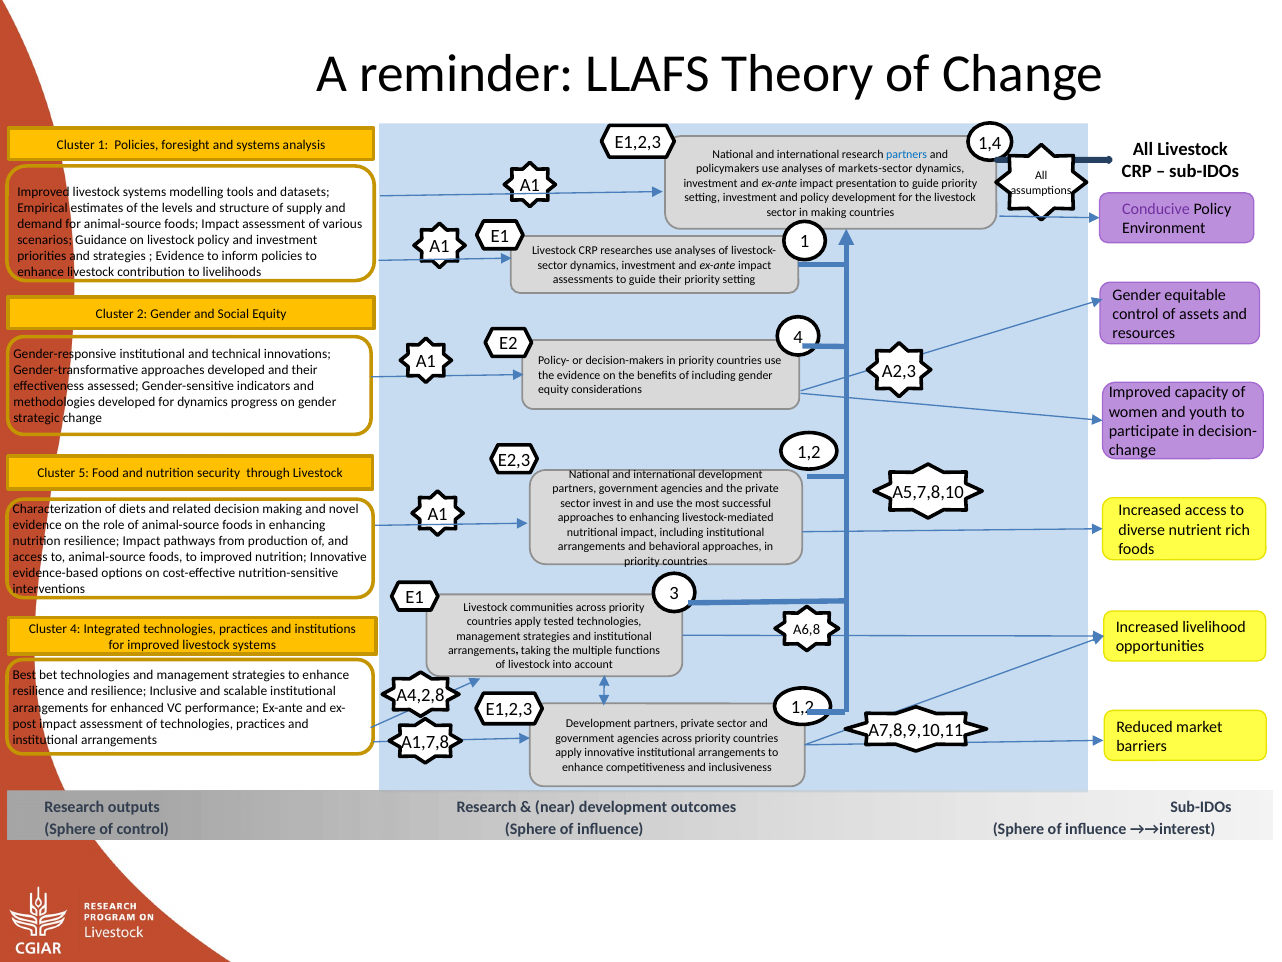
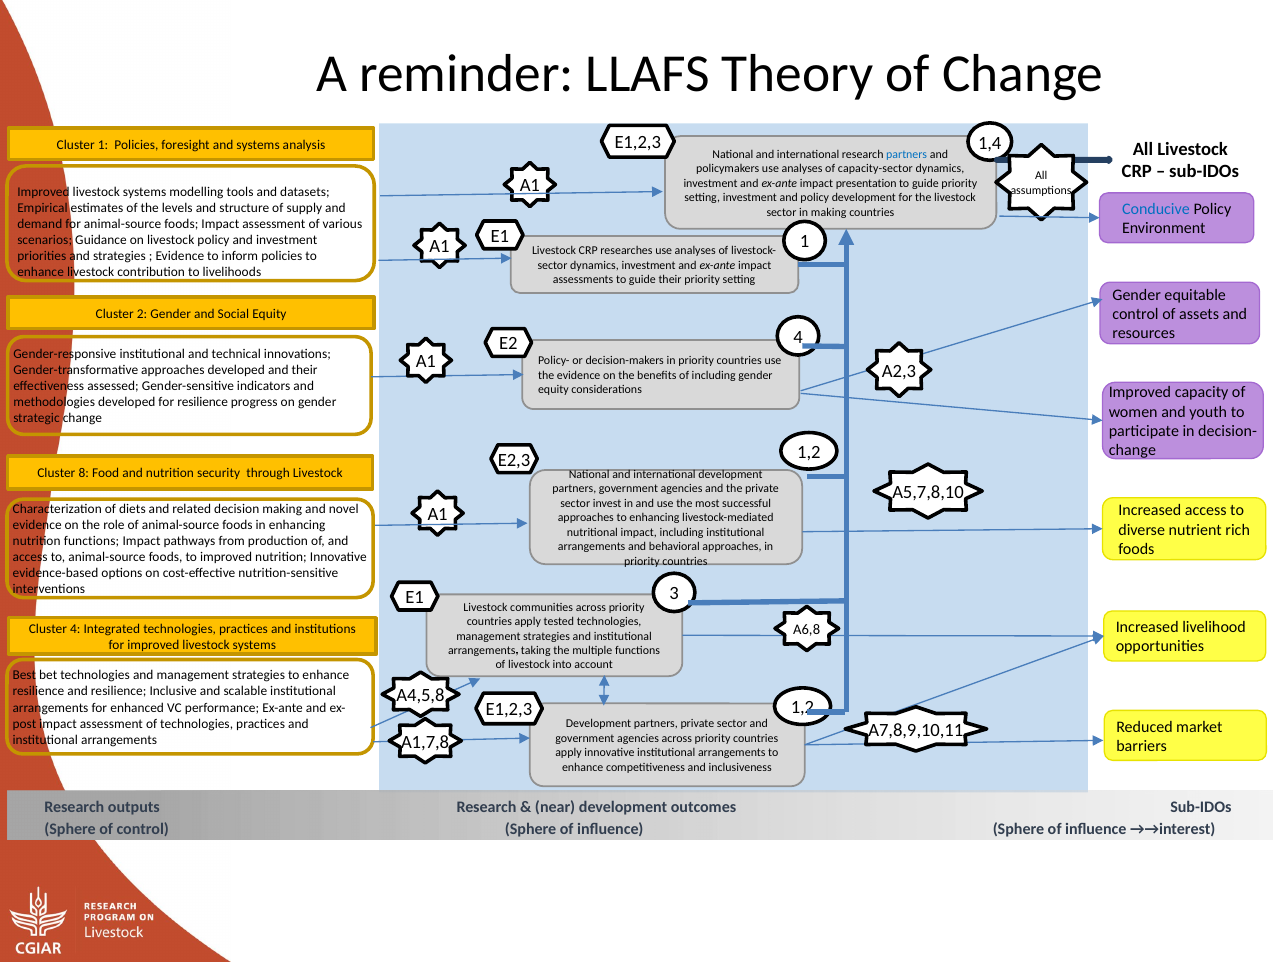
markets-sector: markets-sector -> capacity-sector (875, 169)
Conducive colour: purple -> blue (1156, 209)
for dynamics: dynamics -> resilience (203, 402)
5: 5 -> 8 (84, 473)
nutrition resilience: resilience -> functions (92, 541)
A4,2,8: A4,2,8 -> A4,5,8 (420, 695)
